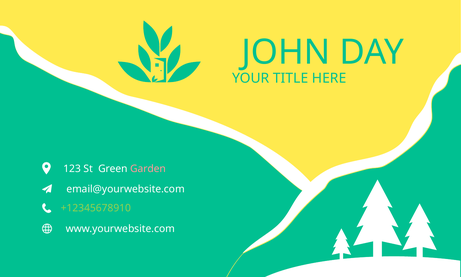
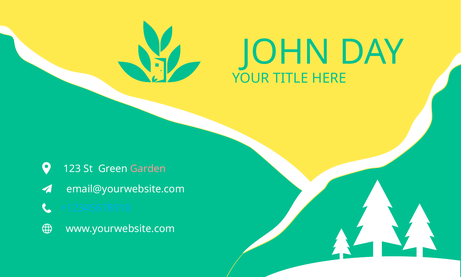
+12345678910 colour: light green -> light blue (96, 208)
